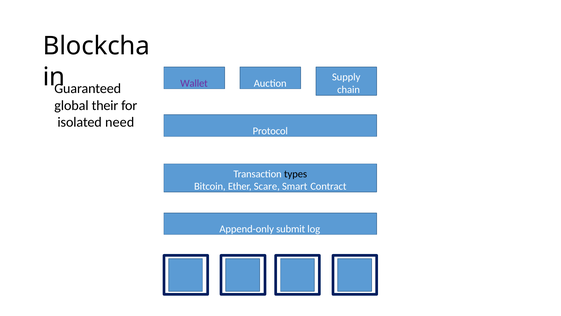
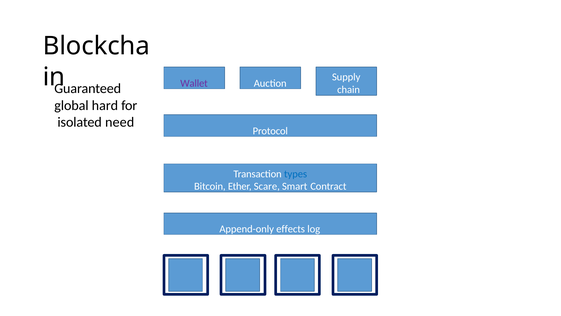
their: their -> hard (105, 105)
types colour: black -> blue (296, 174)
submit: submit -> effects (291, 229)
